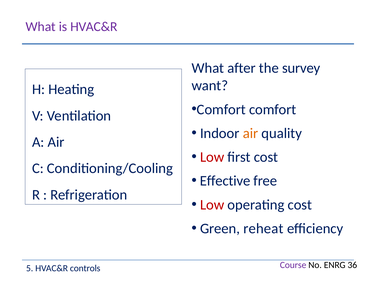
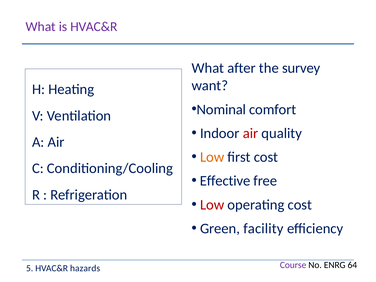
Comfort: Comfort -> Nominal (221, 109)
air colour: orange -> red (250, 133)
Low colour: red -> orange (212, 157)
reheat: reheat -> facility (263, 229)
36: 36 -> 64 (352, 265)
controls: controls -> hazards (85, 268)
